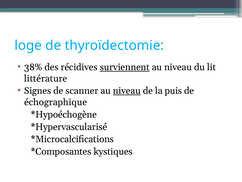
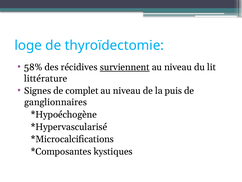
38%: 38% -> 58% (33, 67)
scanner: scanner -> complet (82, 91)
niveau underline: present -> none (127, 91)
échographique: échographique -> ganglionnaires (56, 102)
